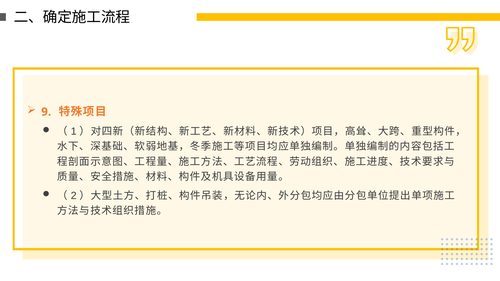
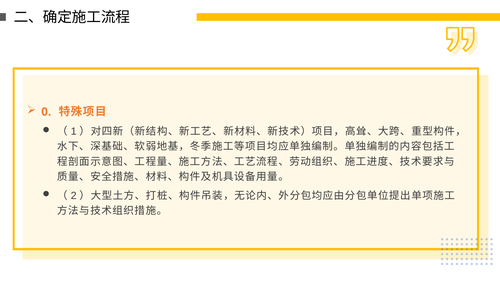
9: 9 -> 0 (46, 112)
